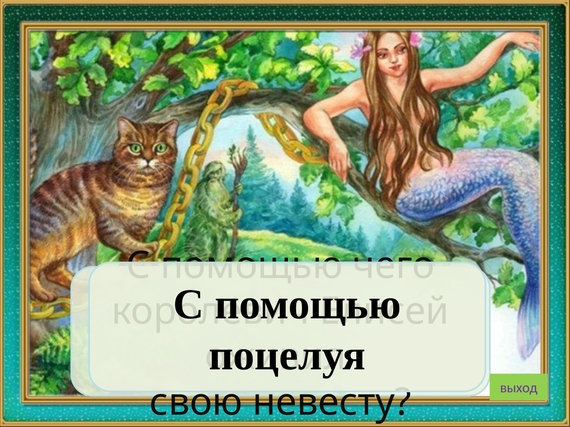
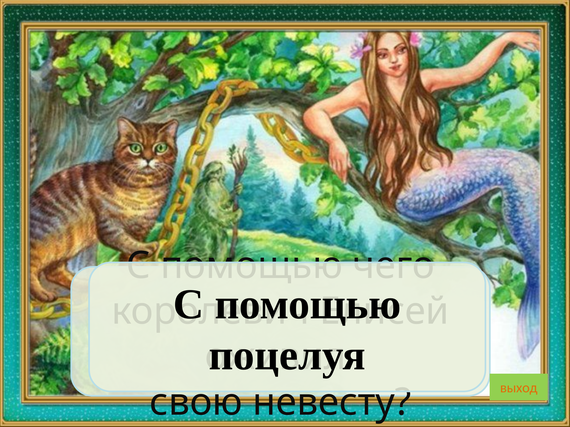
выход colour: purple -> orange (519, 388)
